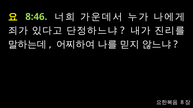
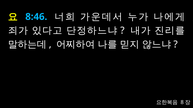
8:46 colour: light green -> light blue (36, 17)
